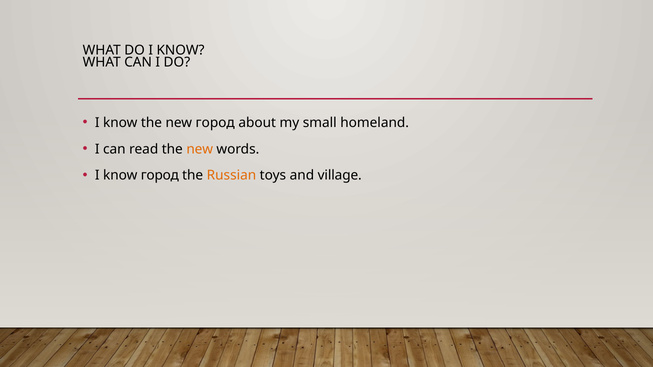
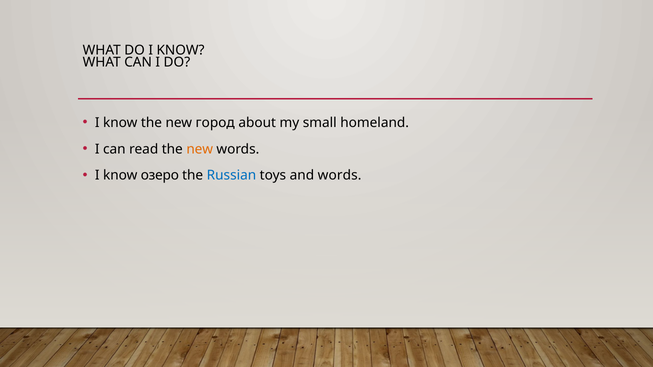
know город: город -> озеро (160, 176)
Russian colour: orange -> blue (231, 176)
and village: village -> words (340, 176)
